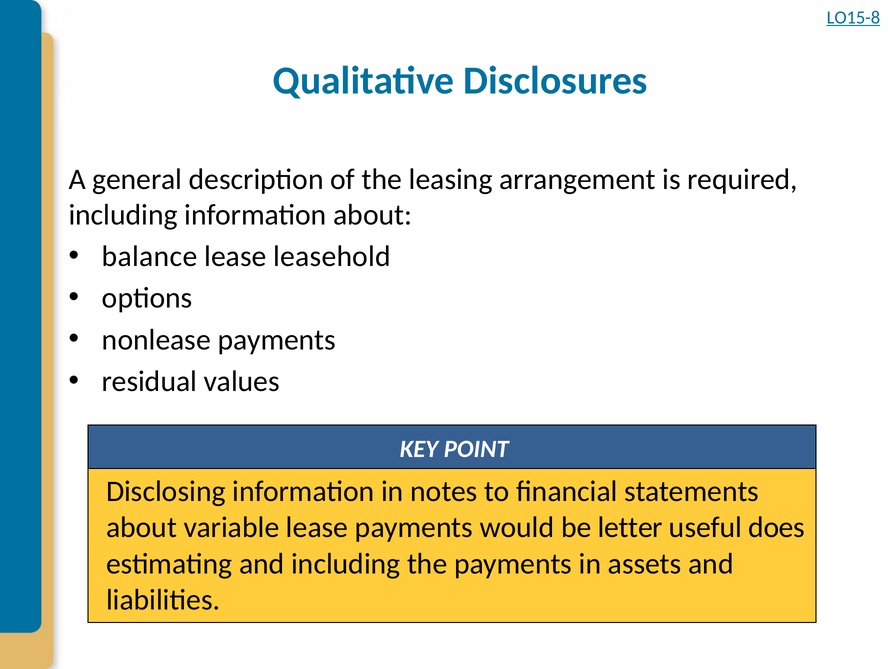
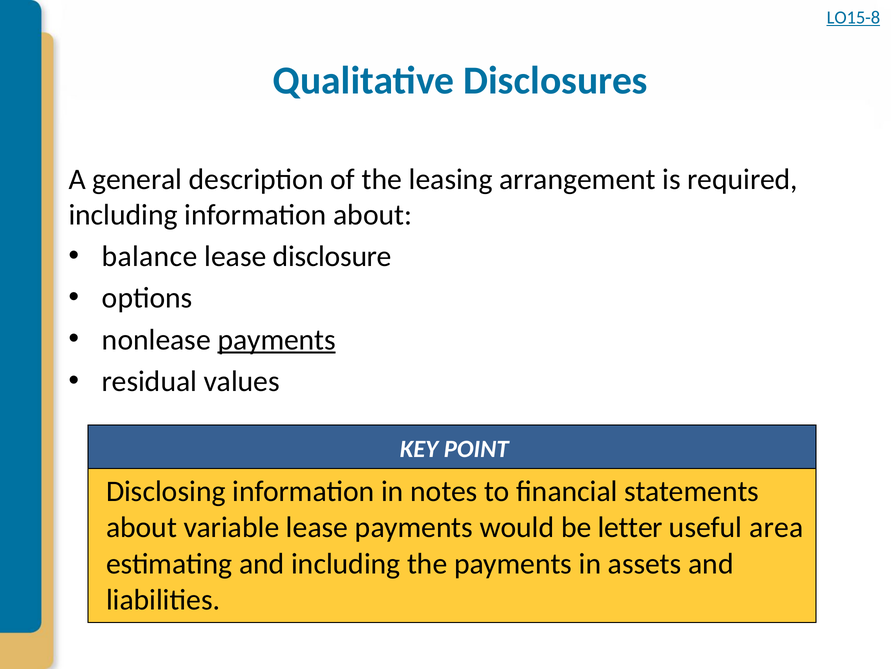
leasehold: leasehold -> disclosure (332, 256)
payments underline: none -> present (277, 339)
does: does -> area (776, 527)
